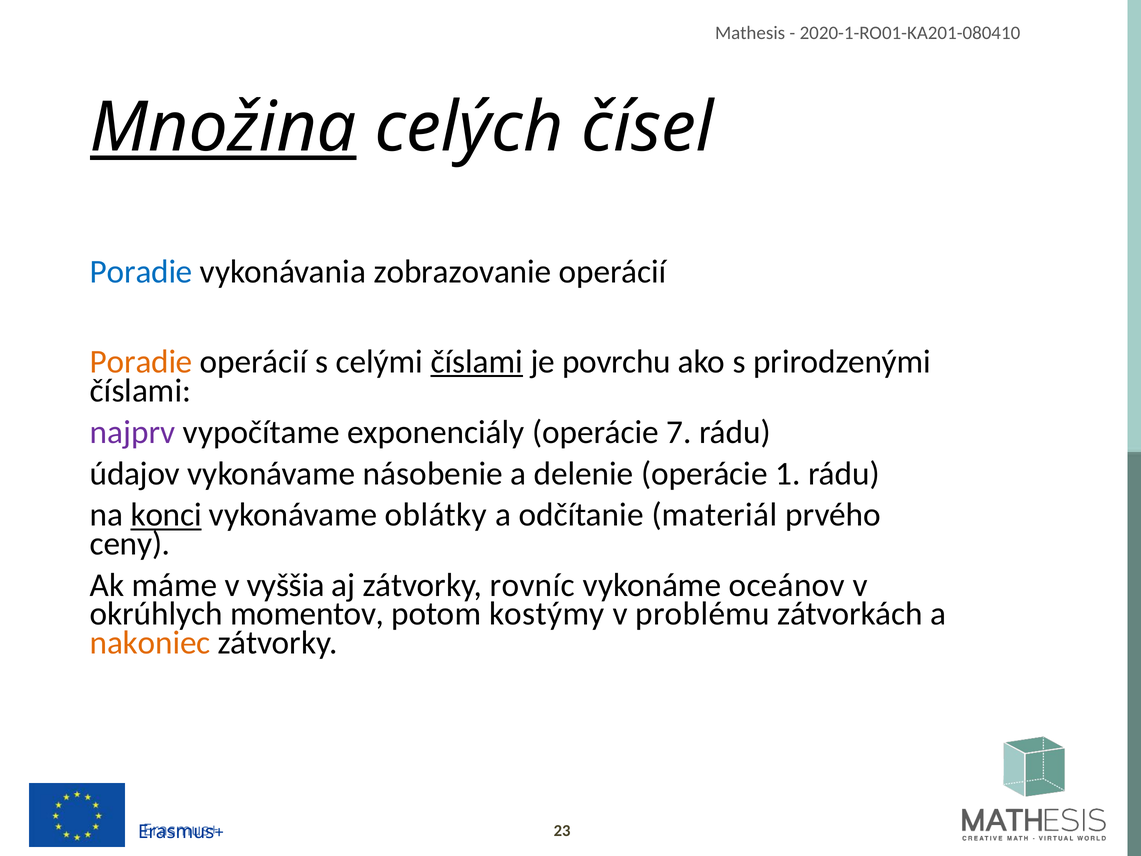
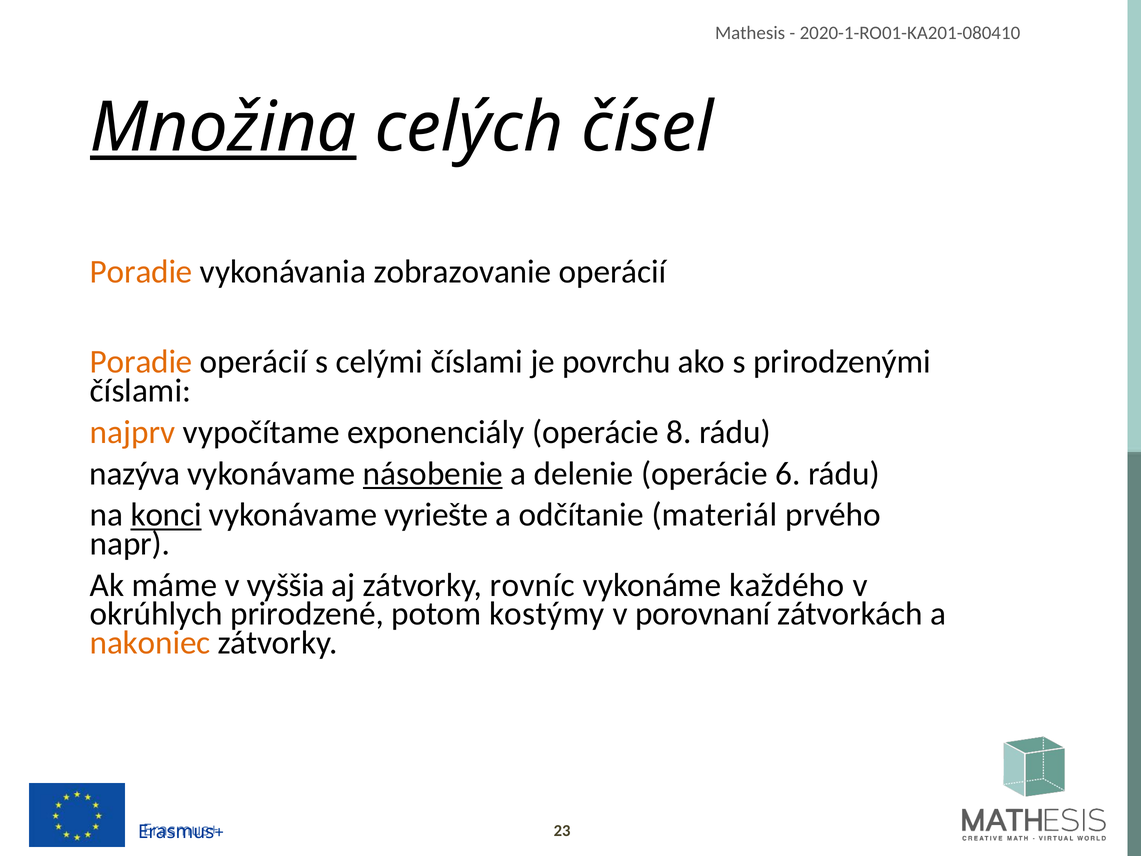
Poradie colour: blue -> orange (141, 272)
číslami underline: present -> none (477, 362)
najprv colour: purple -> orange (133, 432)
7: 7 -> 8 (679, 432)
údajov: údajov -> nazýva (135, 473)
násobenie underline: none -> present (433, 473)
1: 1 -> 6 (788, 473)
oblátky: oblátky -> vyriešte (436, 515)
ceny: ceny -> napr (130, 544)
oceánov: oceánov -> každého (787, 585)
momentov: momentov -> prirodzené (307, 614)
problému: problému -> porovnaní (703, 614)
